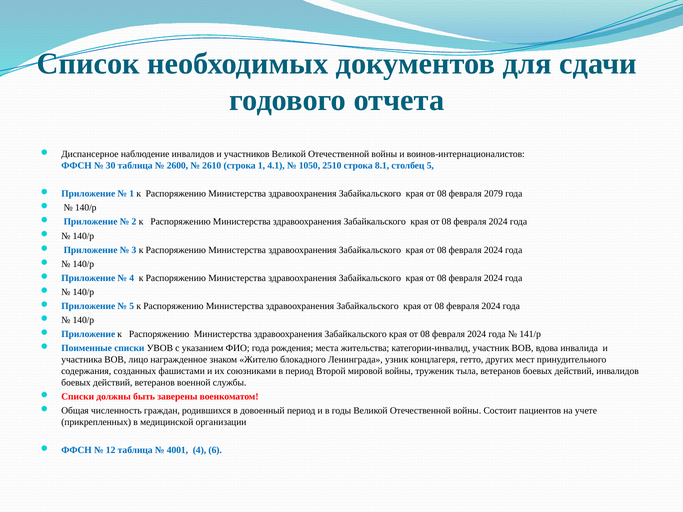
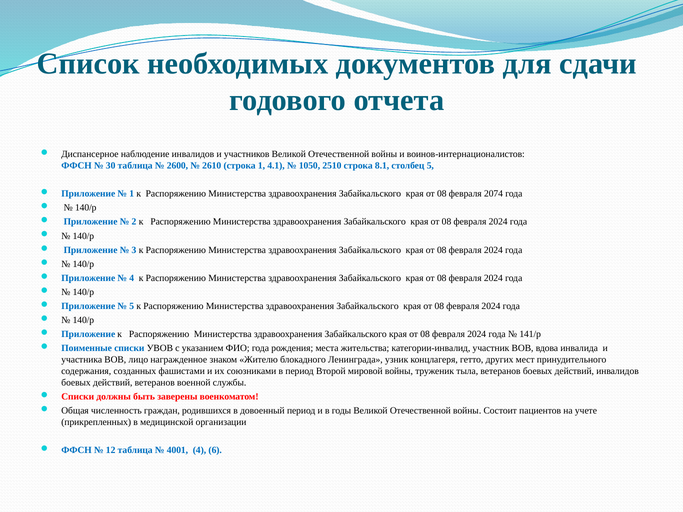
2079: 2079 -> 2074 (494, 194)
